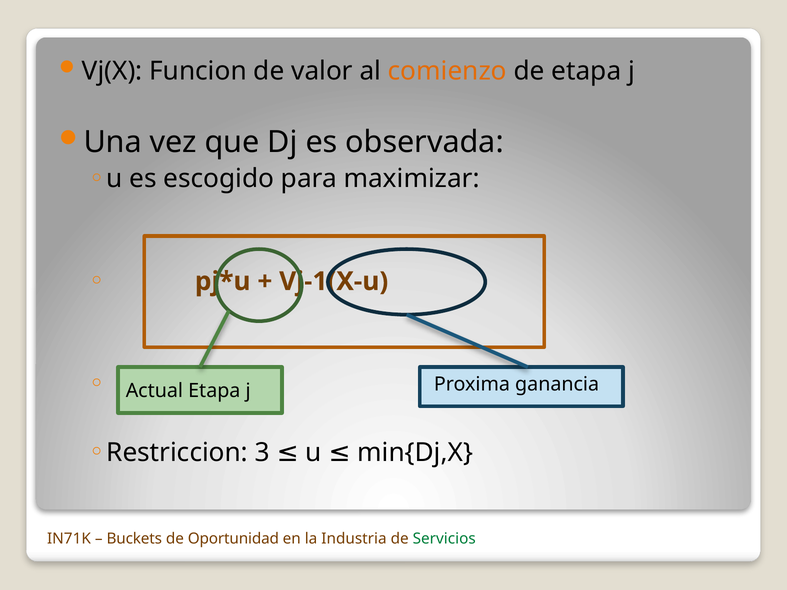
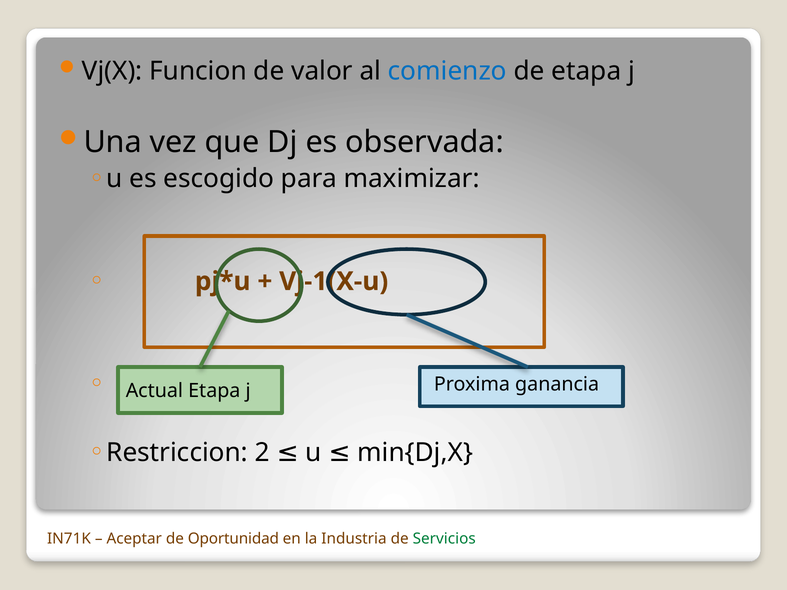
comienzo colour: orange -> blue (447, 71)
3: 3 -> 2 (262, 453)
Buckets: Buckets -> Aceptar (134, 539)
